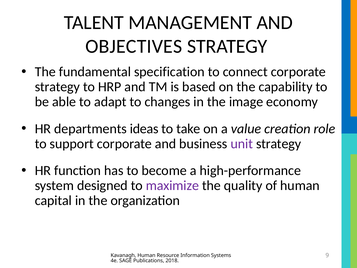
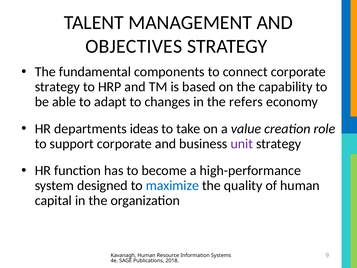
specification: specification -> components (169, 72)
image: image -> refers (246, 102)
maximize colour: purple -> blue (172, 185)
